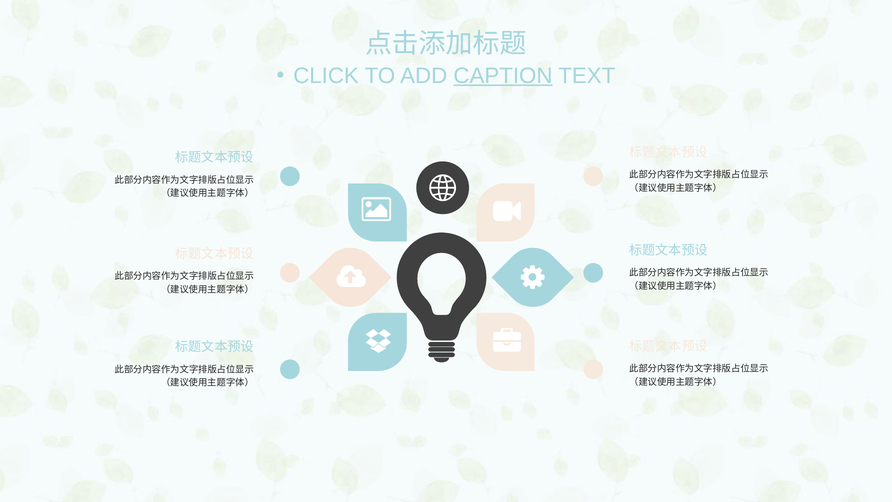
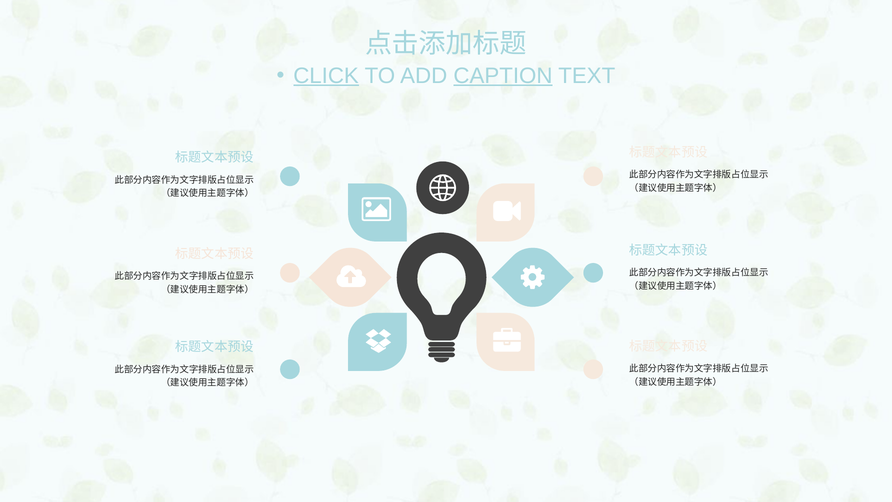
CLICK underline: none -> present (326, 76)
